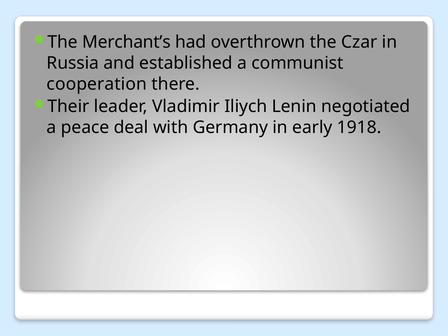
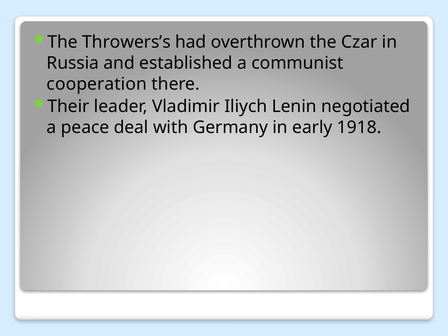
Merchant’s: Merchant’s -> Throwers’s (126, 42)
